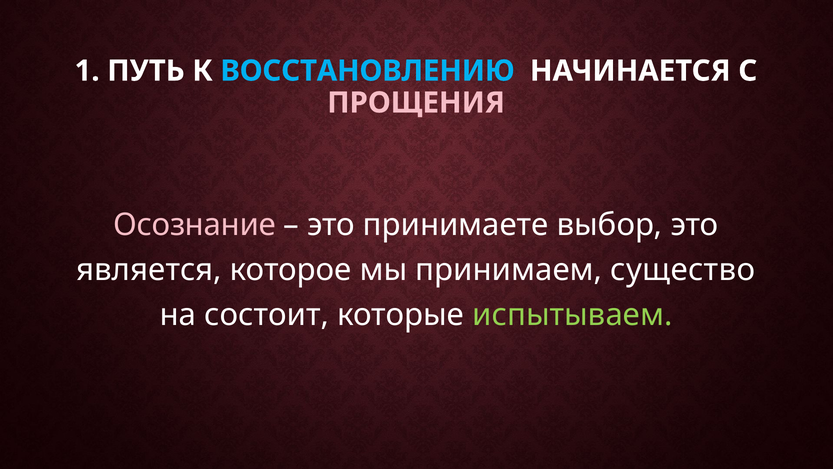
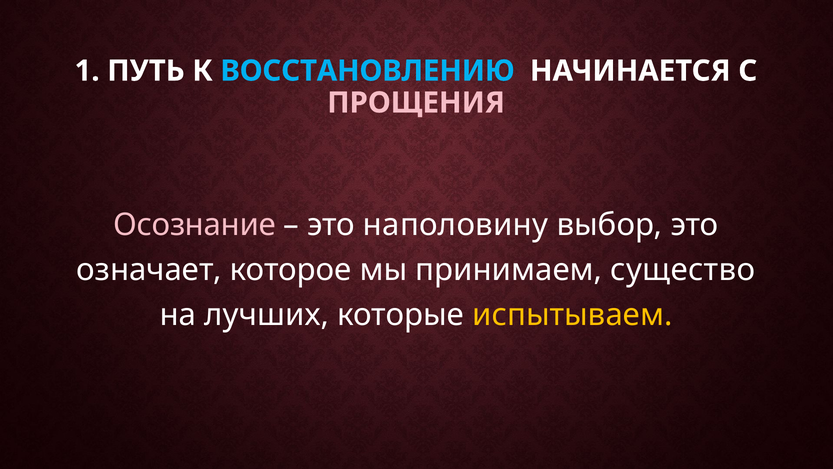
принимаете: принимаете -> наполовину (456, 225)
является: является -> означает (149, 270)
состоит: состоит -> лучших (267, 314)
испытываем colour: light green -> yellow (572, 314)
